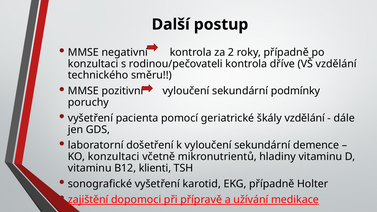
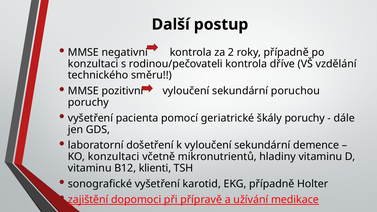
podmínky: podmínky -> poruchou (295, 91)
škály vzdělání: vzdělání -> poruchy (305, 118)
